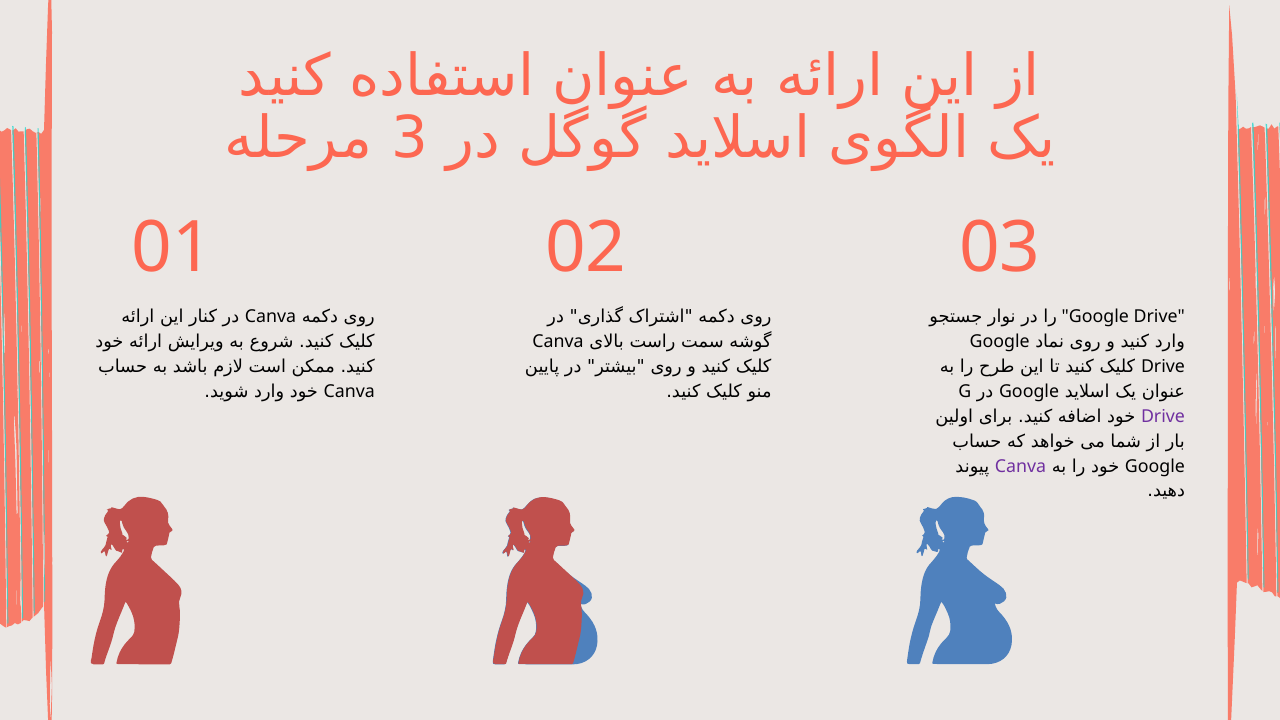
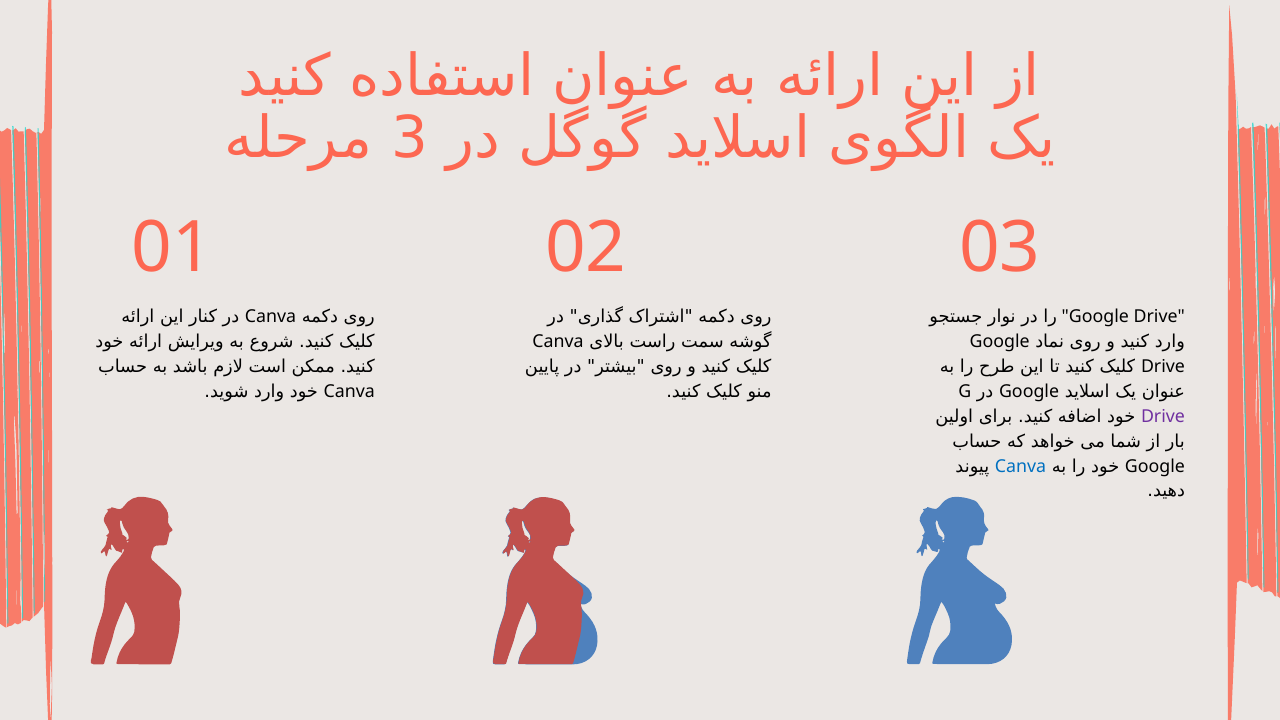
Canva colour: purple -> blue (1021, 466)
